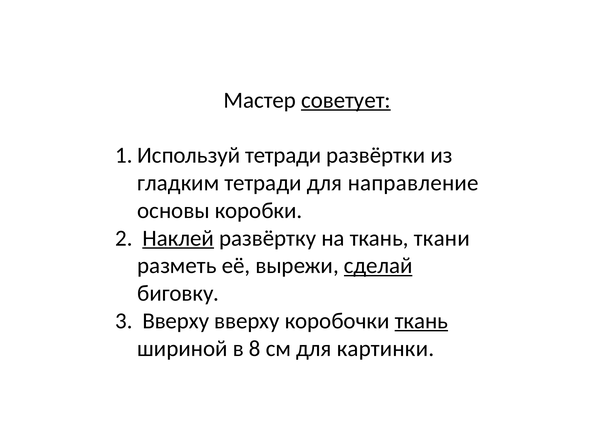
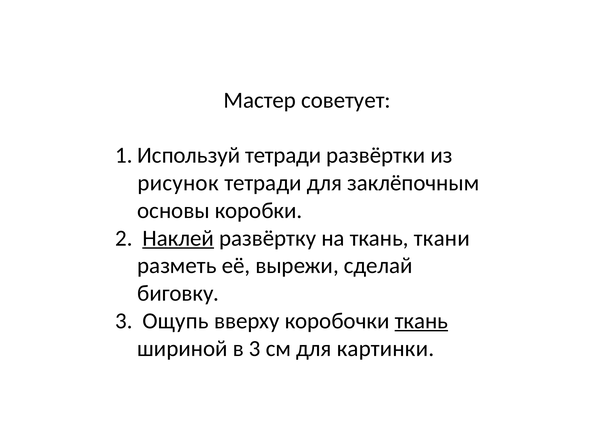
советует underline: present -> none (346, 100)
гладким: гладким -> рисунок (178, 183)
направление: направление -> заклёпочным (413, 183)
сделай underline: present -> none (378, 266)
Вверху: Вверху -> Ощупь (176, 321)
в 8: 8 -> 3 (255, 349)
